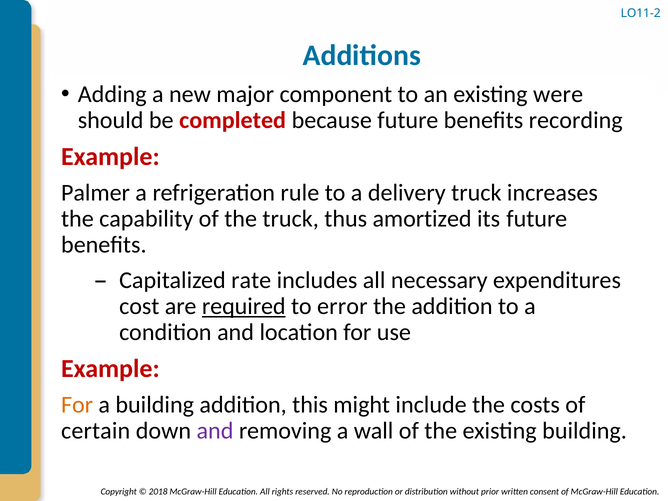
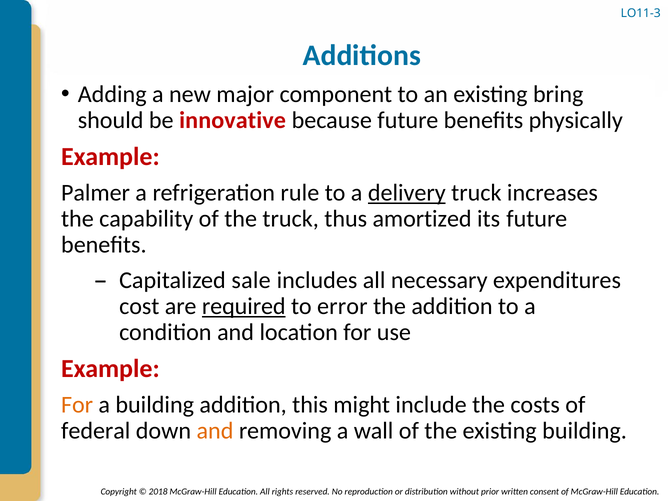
LO11-2: LO11-2 -> LO11-3 (641, 13)
were: were -> bring (558, 94)
completed: completed -> innovative (233, 120)
recording: recording -> physically (576, 120)
delivery underline: none -> present (407, 193)
rate: rate -> sale (251, 280)
certain: certain -> federal (96, 431)
and colour: purple -> orange (215, 431)
